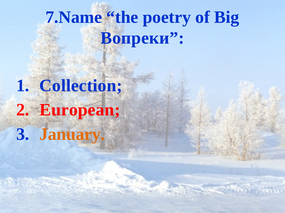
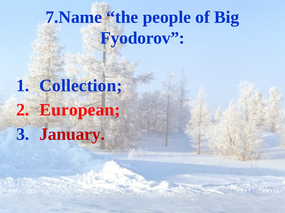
poetry: poetry -> people (167, 17)
Вопреки: Вопреки -> Fyodorov (143, 38)
January colour: orange -> red (72, 135)
